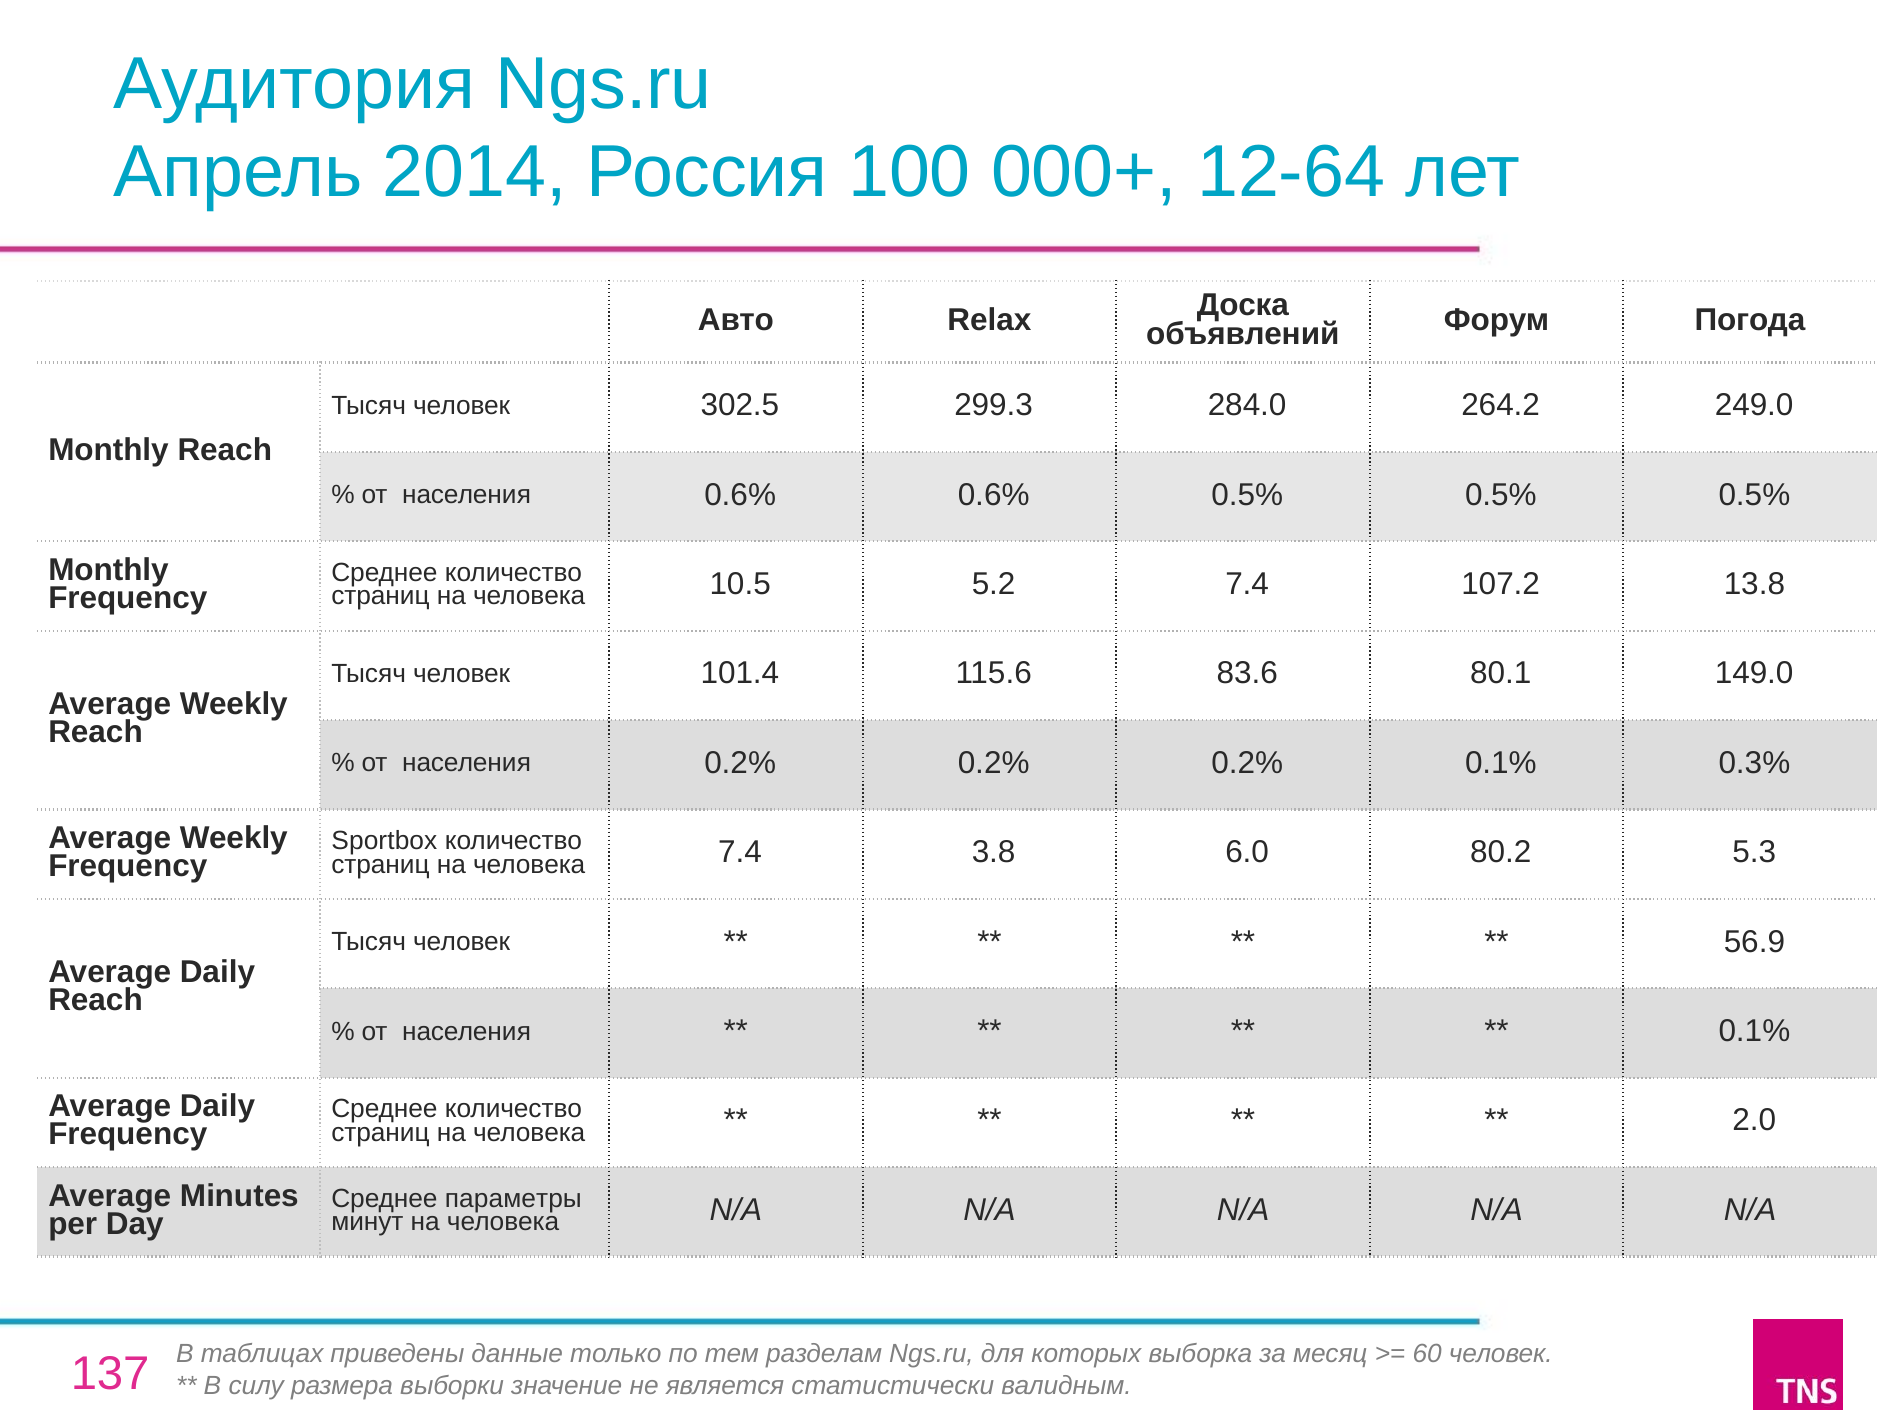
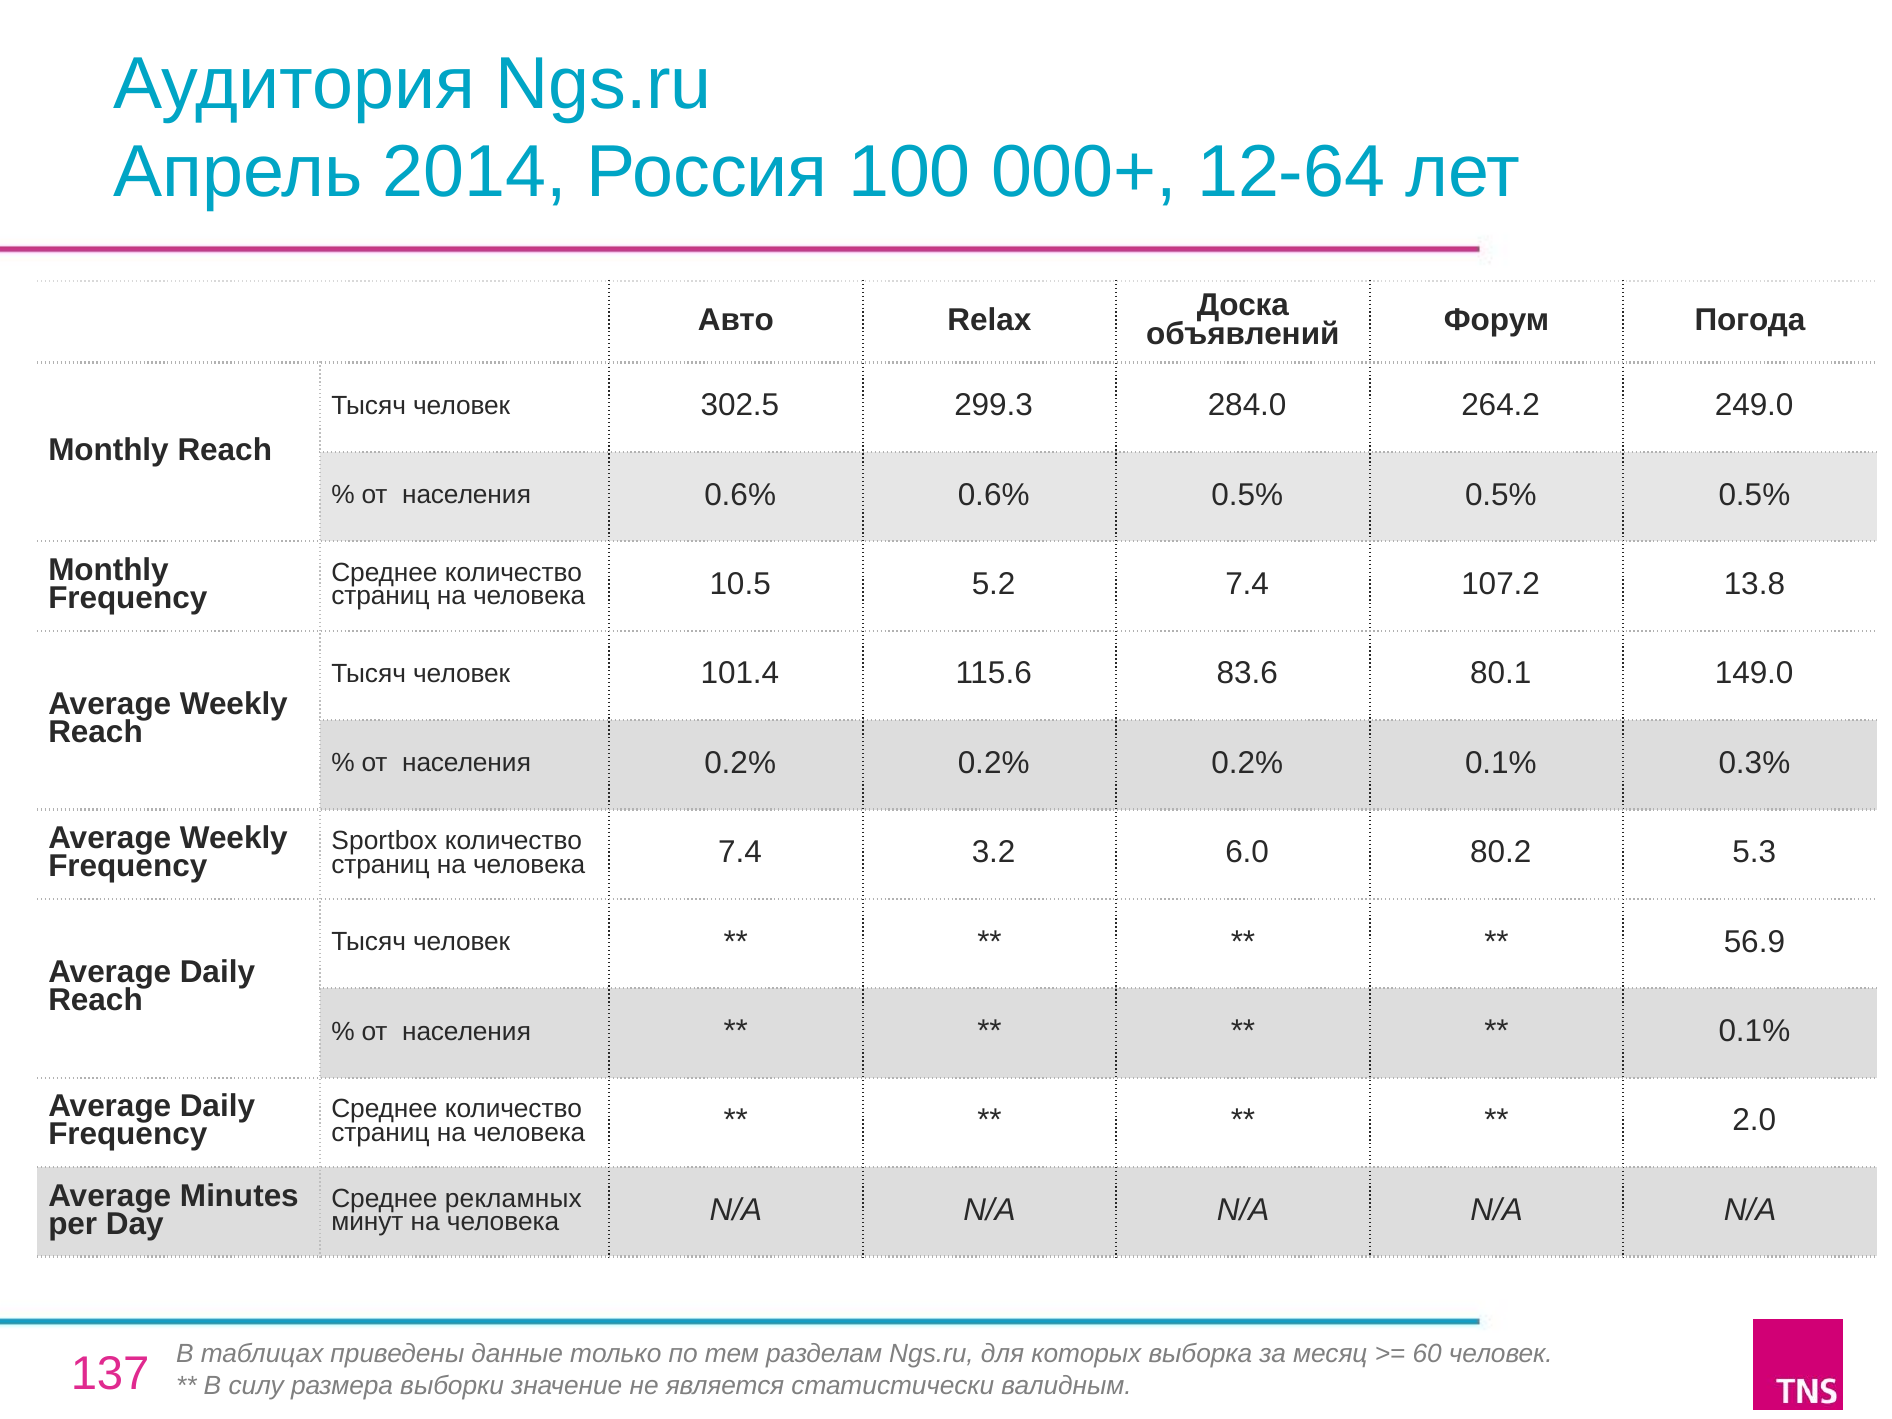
3.8: 3.8 -> 3.2 (994, 852)
параметры: параметры -> рекламных (513, 1198)
